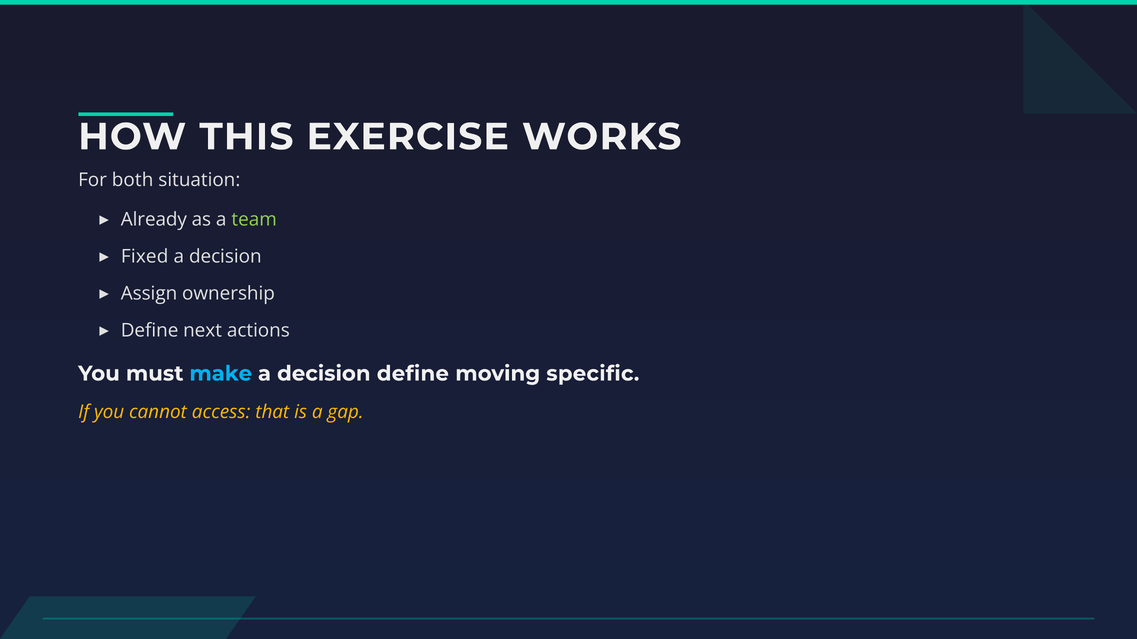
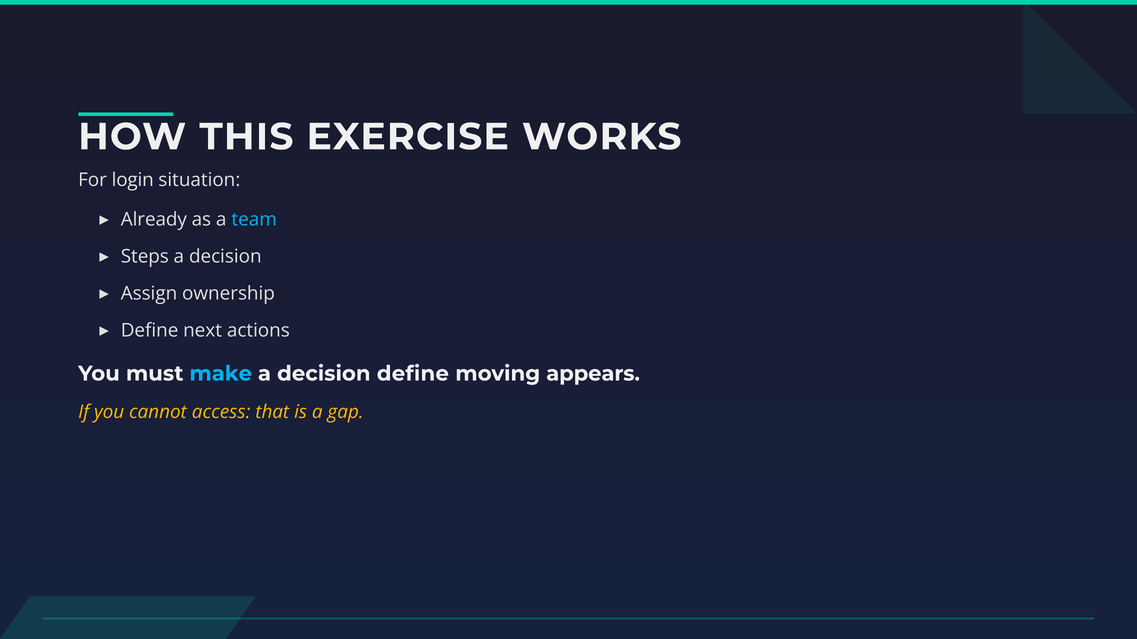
both: both -> login (133, 180)
team colour: light green -> light blue (254, 220)
Fixed: Fixed -> Steps (145, 257)
specific: specific -> appears (593, 374)
